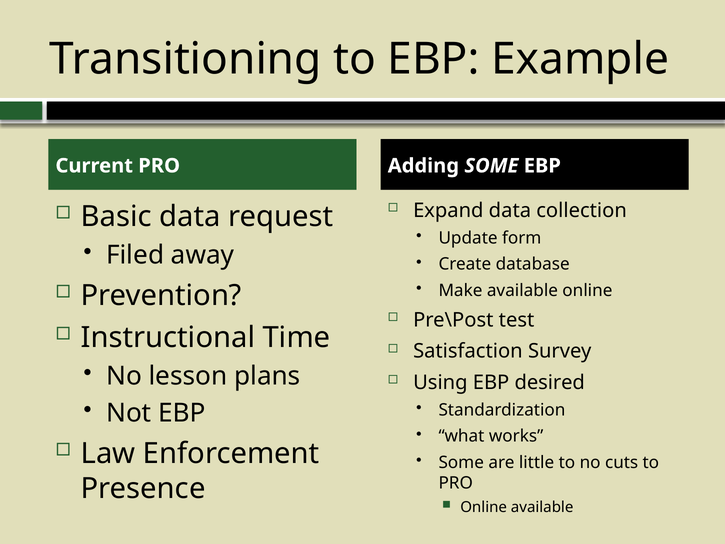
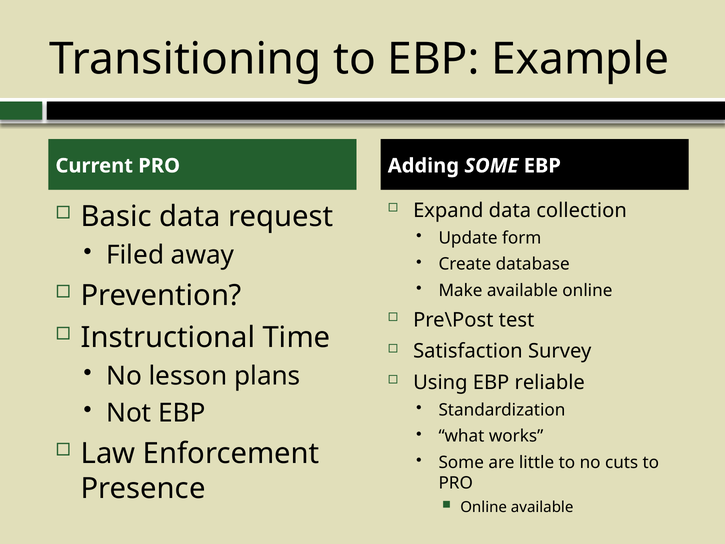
desired: desired -> reliable (550, 382)
